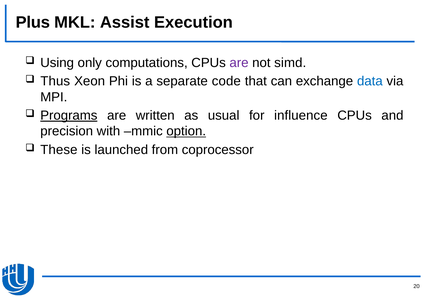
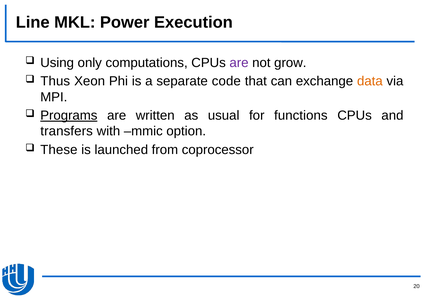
Plus: Plus -> Line (33, 22)
Assist: Assist -> Power (125, 22)
simd: simd -> grow (290, 63)
data colour: blue -> orange (370, 81)
influence: influence -> functions (301, 115)
precision: precision -> transfers (67, 131)
option underline: present -> none (186, 131)
